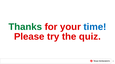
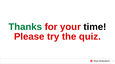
time colour: blue -> black (95, 27)
